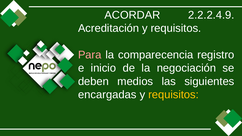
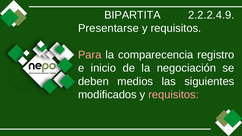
ACORDAR: ACORDAR -> BIPARTITA (132, 15)
Acreditación: Acreditación -> Presentarse (108, 28)
encargadas: encargadas -> modificados (107, 95)
requisitos colour: yellow -> pink (174, 95)
